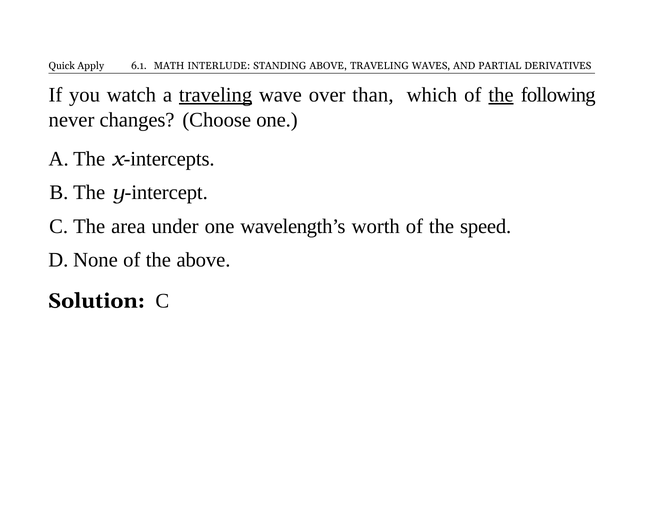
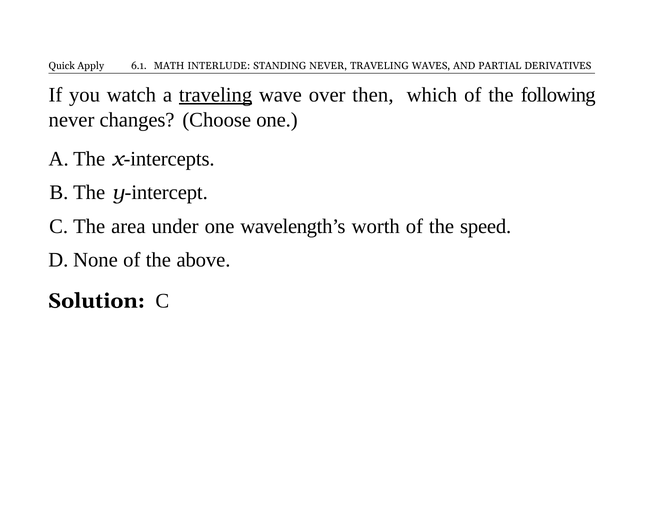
STANDING ABOVE: ABOVE -> NEVER (328, 66)
than: than -> then (373, 95)
the underline: present -> none (501, 95)
